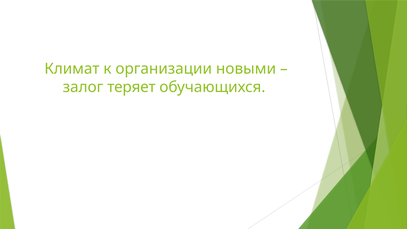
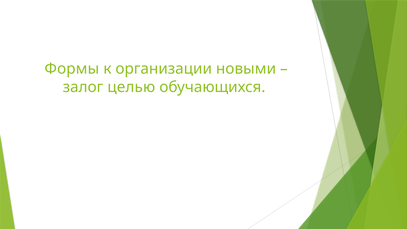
Климат: Климат -> Формы (72, 69)
теряет: теряет -> целью (131, 87)
